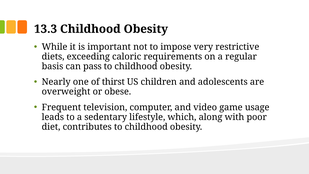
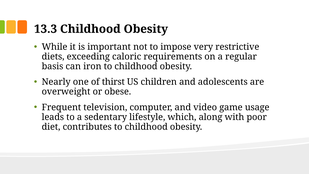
pass: pass -> iron (92, 66)
